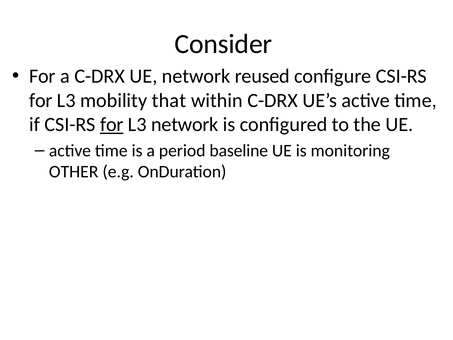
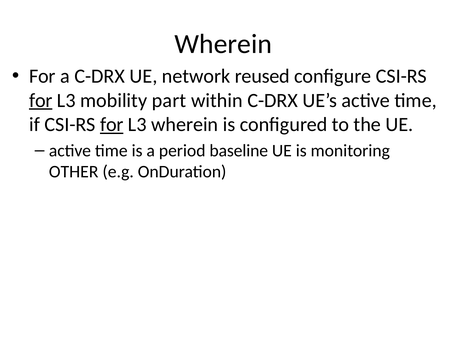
Consider: Consider -> Wherein (223, 44)
for underline: none -> present (41, 100)
that: that -> part (169, 100)
L3 network: network -> wherein (185, 124)
